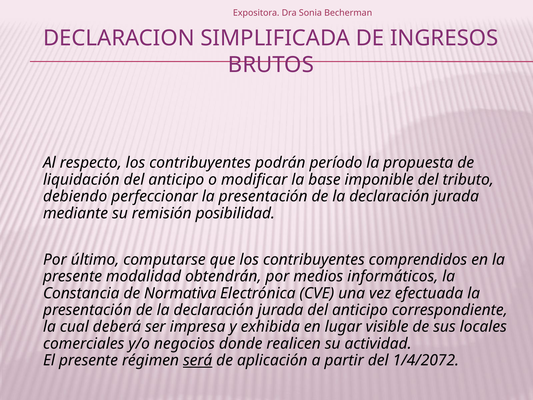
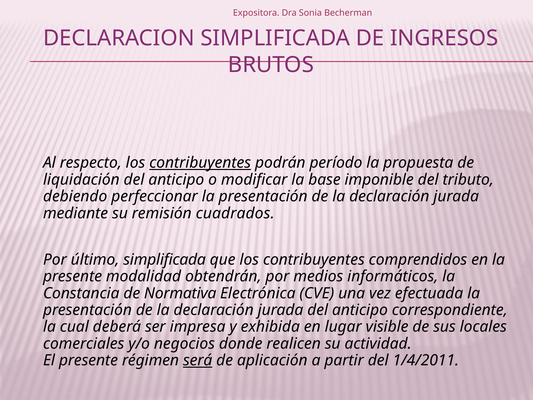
contribuyentes underline: none -> present (200, 163)
posibilidad: posibilidad -> cuadrados (235, 213)
último computarse: computarse -> simplificada (165, 259)
1/4/2072: 1/4/2072 -> 1/4/2011 (426, 360)
